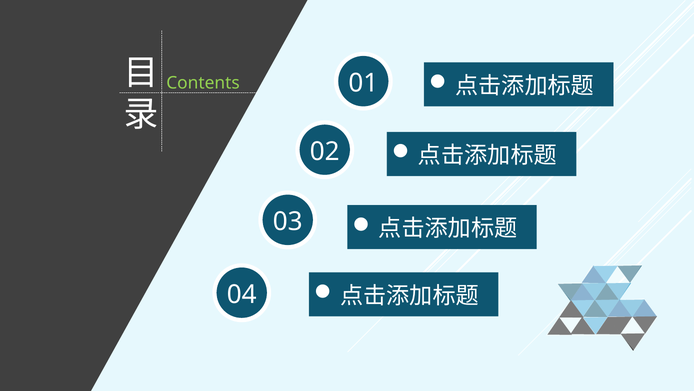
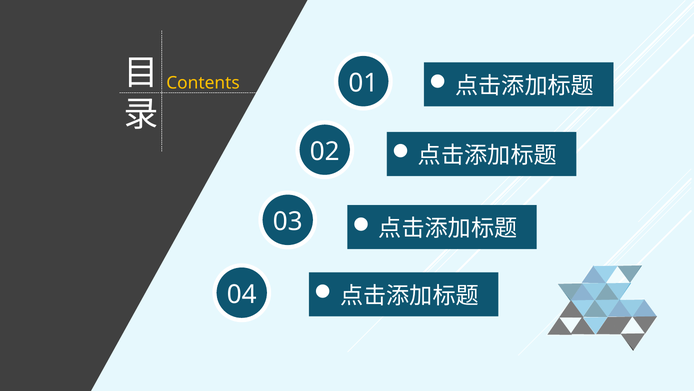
Contents colour: light green -> yellow (203, 83)
